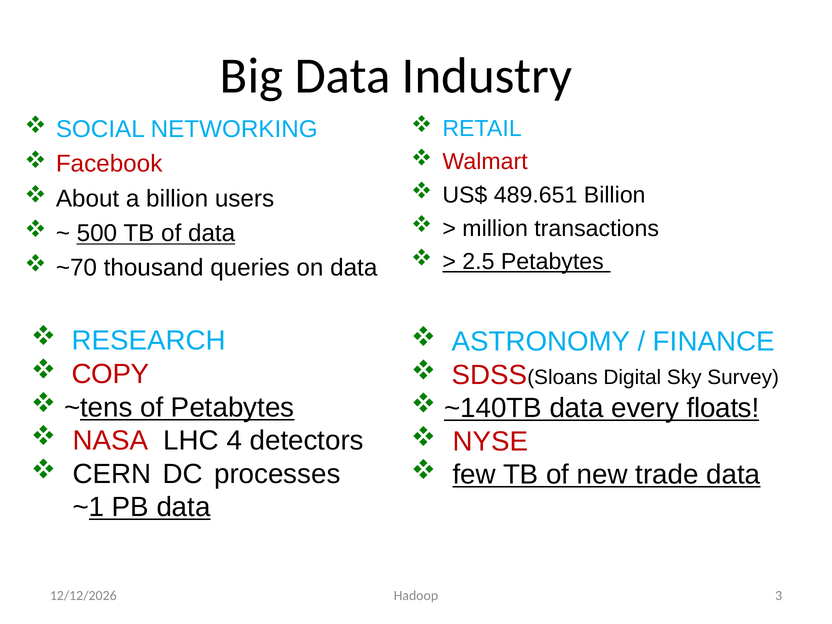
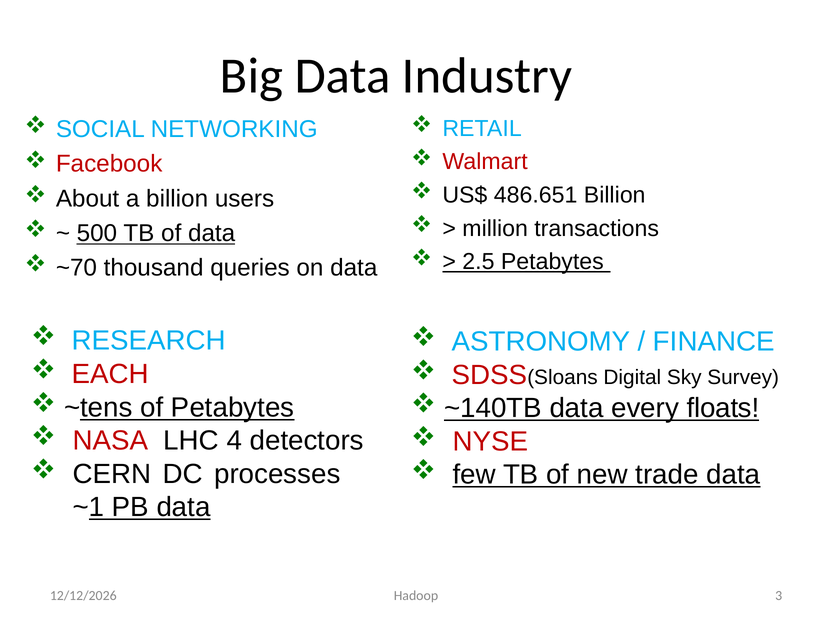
489.651: 489.651 -> 486.651 (536, 195)
COPY: COPY -> EACH (110, 374)
